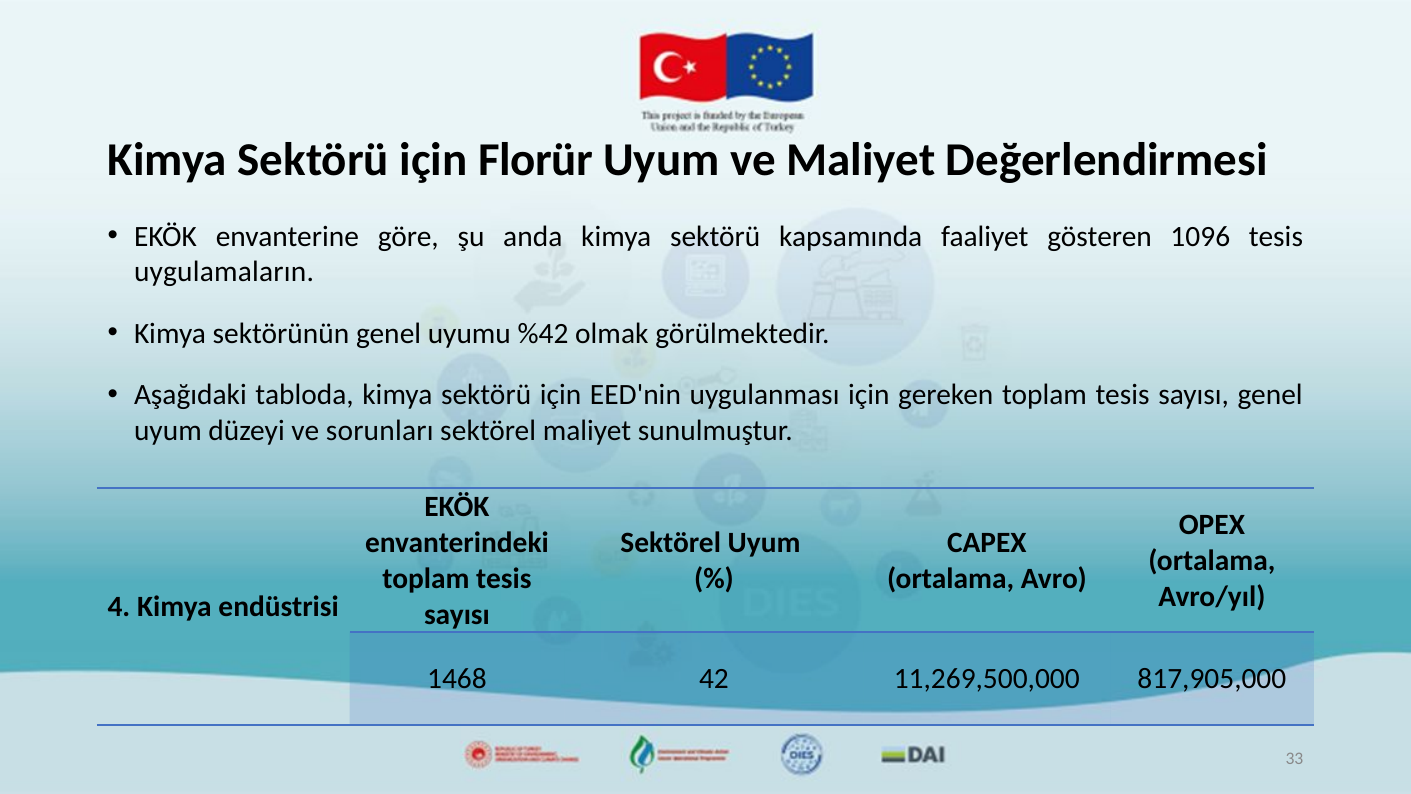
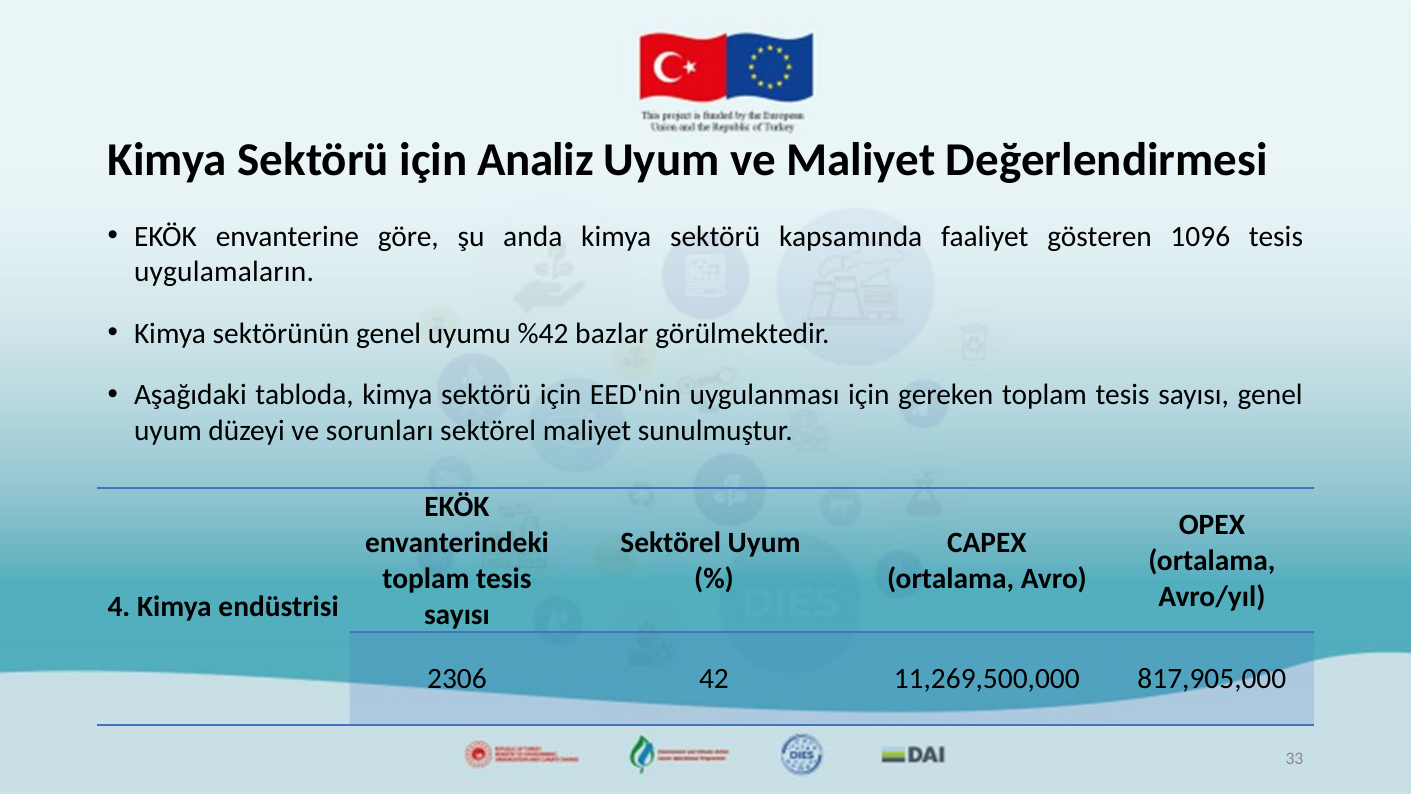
Florür: Florür -> Analiz (536, 160)
olmak: olmak -> bazlar (612, 333)
1468: 1468 -> 2306 (457, 679)
